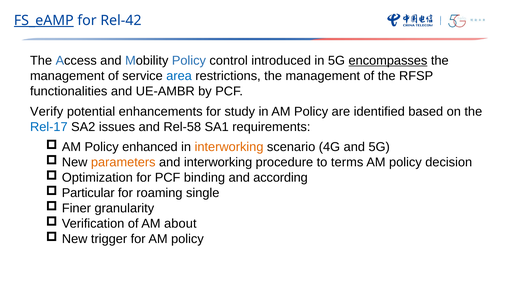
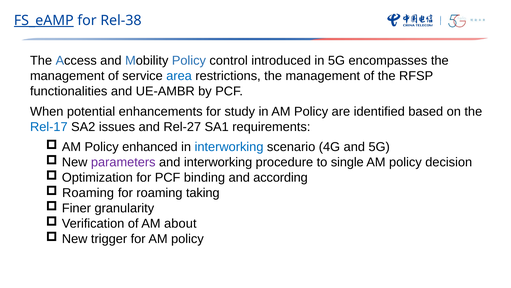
Rel-42: Rel-42 -> Rel-38 (121, 20)
encompasses underline: present -> none (388, 60)
Verify: Verify -> When (47, 111)
Rel-58: Rel-58 -> Rel-27 (182, 127)
interworking colour: orange -> blue (229, 147)
parameters colour: orange -> purple (123, 162)
terms: terms -> single (347, 162)
Particular: Particular -> Roaming (88, 193)
single: single -> taking (203, 193)
